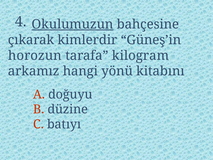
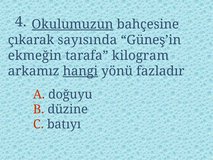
kimlerdir: kimlerdir -> sayısında (87, 40)
horozun: horozun -> ekmeğin (35, 55)
hangi underline: none -> present (80, 71)
kitabını: kitabını -> fazladır (160, 71)
